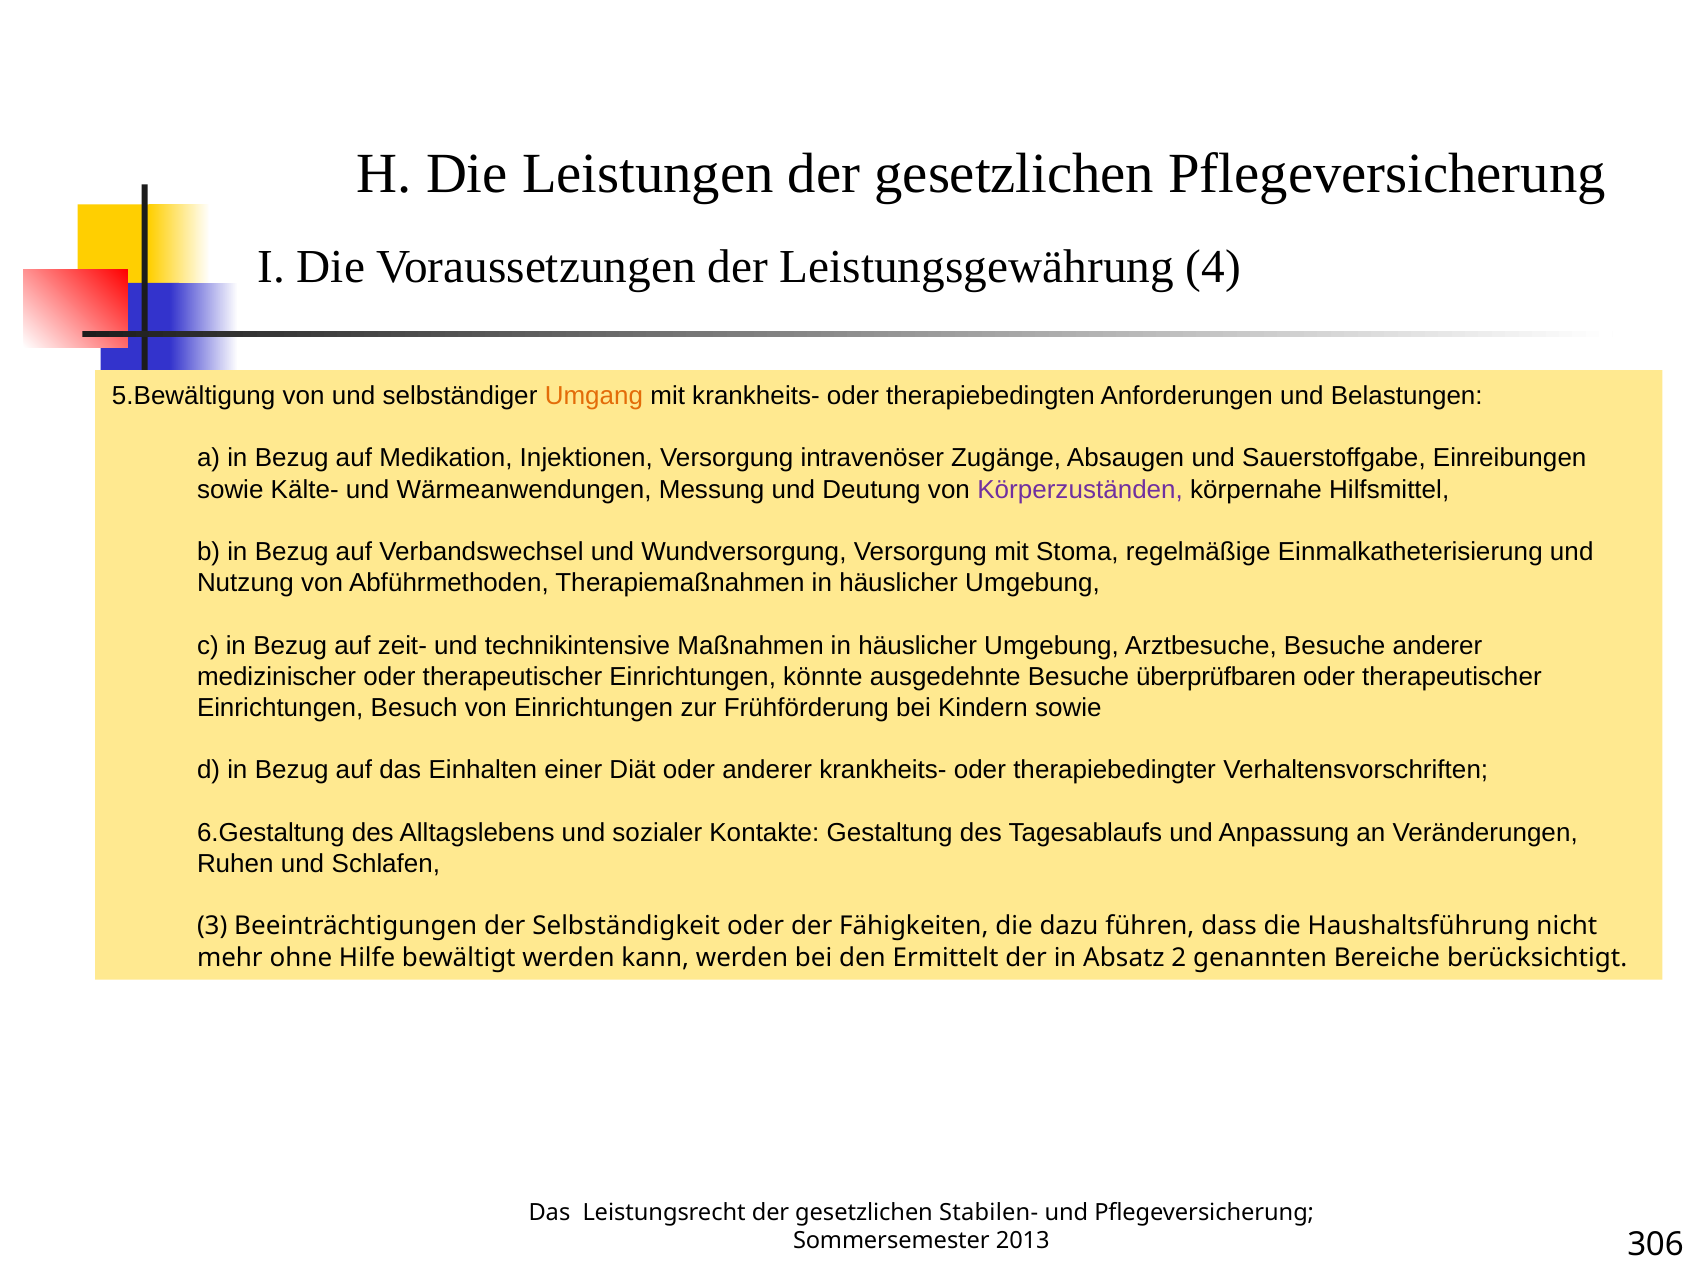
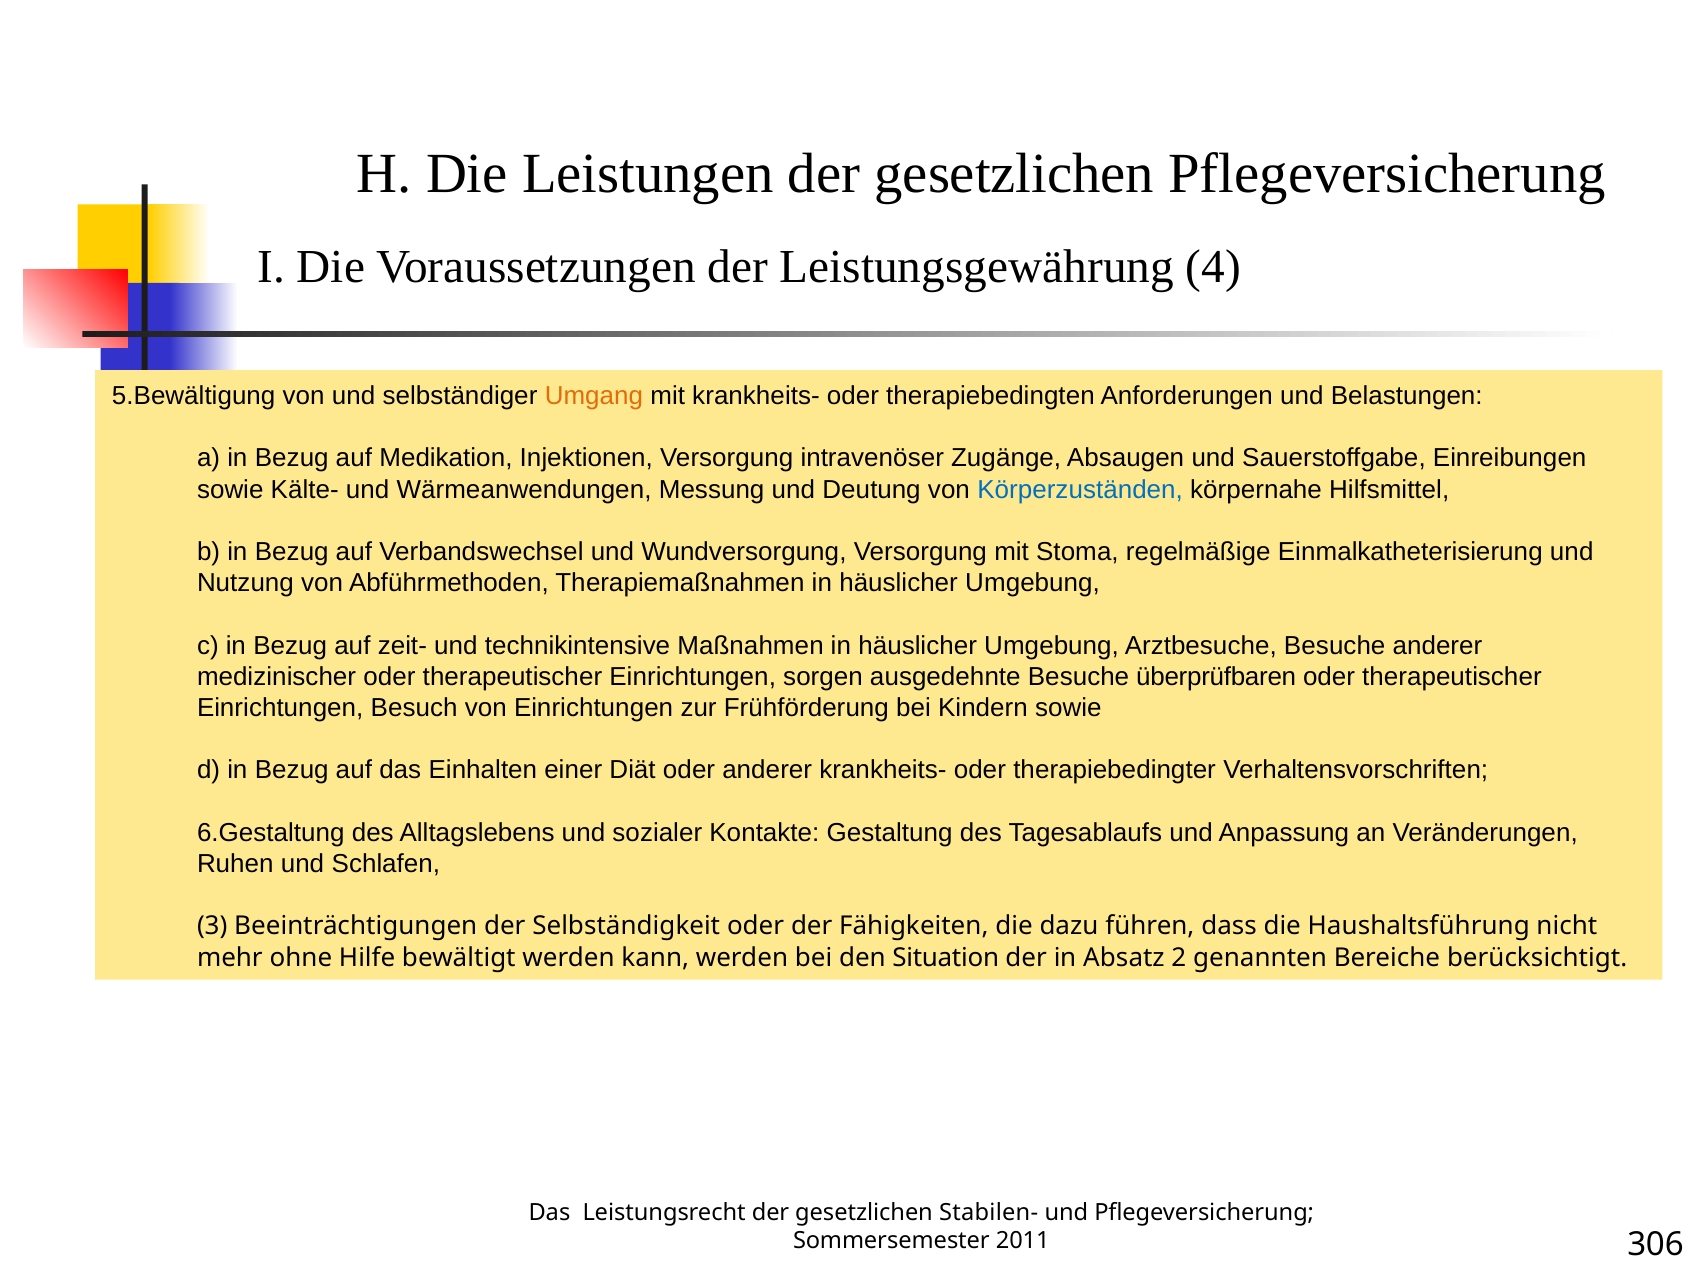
Körperzuständen colour: purple -> blue (1080, 489)
könnte: könnte -> sorgen (823, 677)
Ermittelt: Ermittelt -> Situation (946, 957)
2013: 2013 -> 2011 (1023, 1240)
